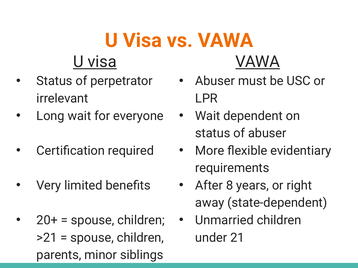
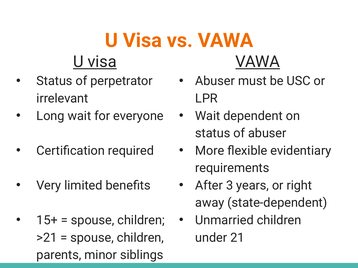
8: 8 -> 3 (230, 186)
20+: 20+ -> 15+ (47, 221)
